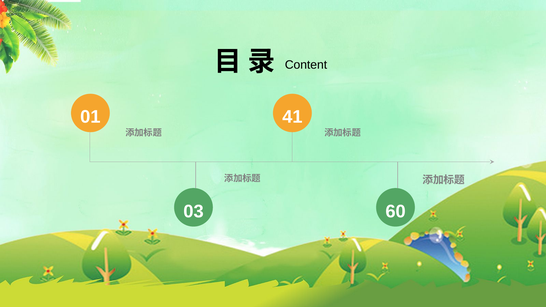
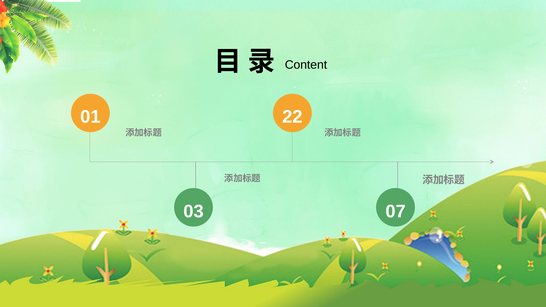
41: 41 -> 22 (292, 117)
60: 60 -> 07 (396, 212)
